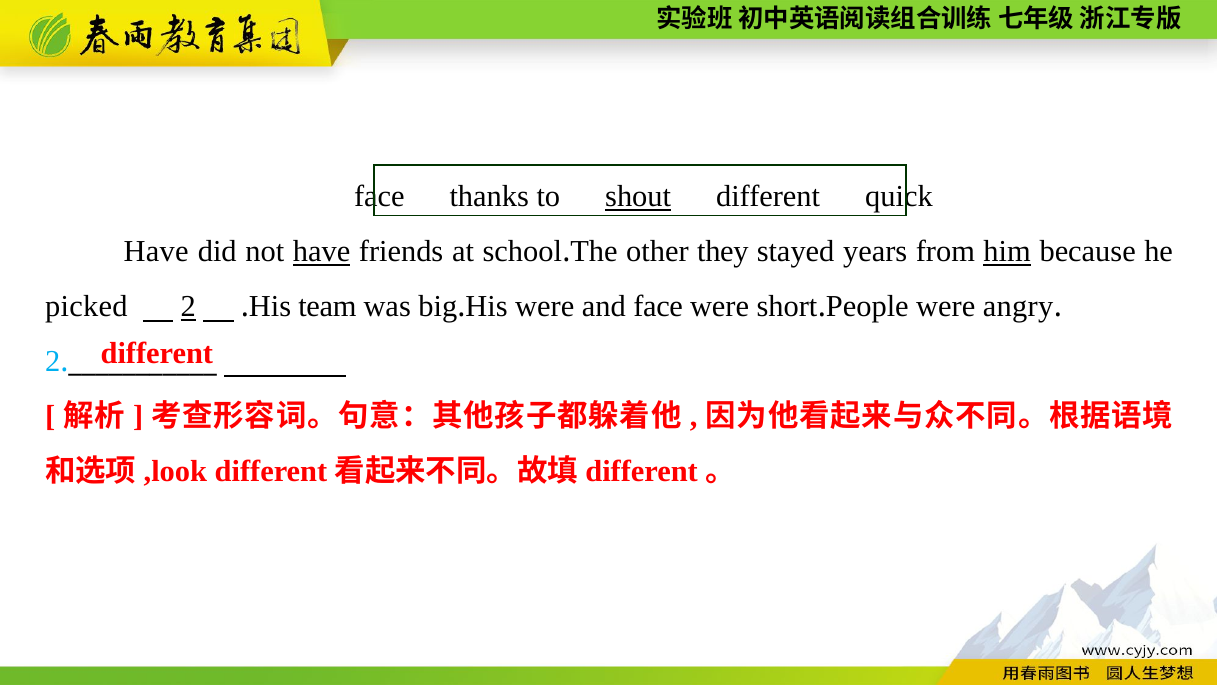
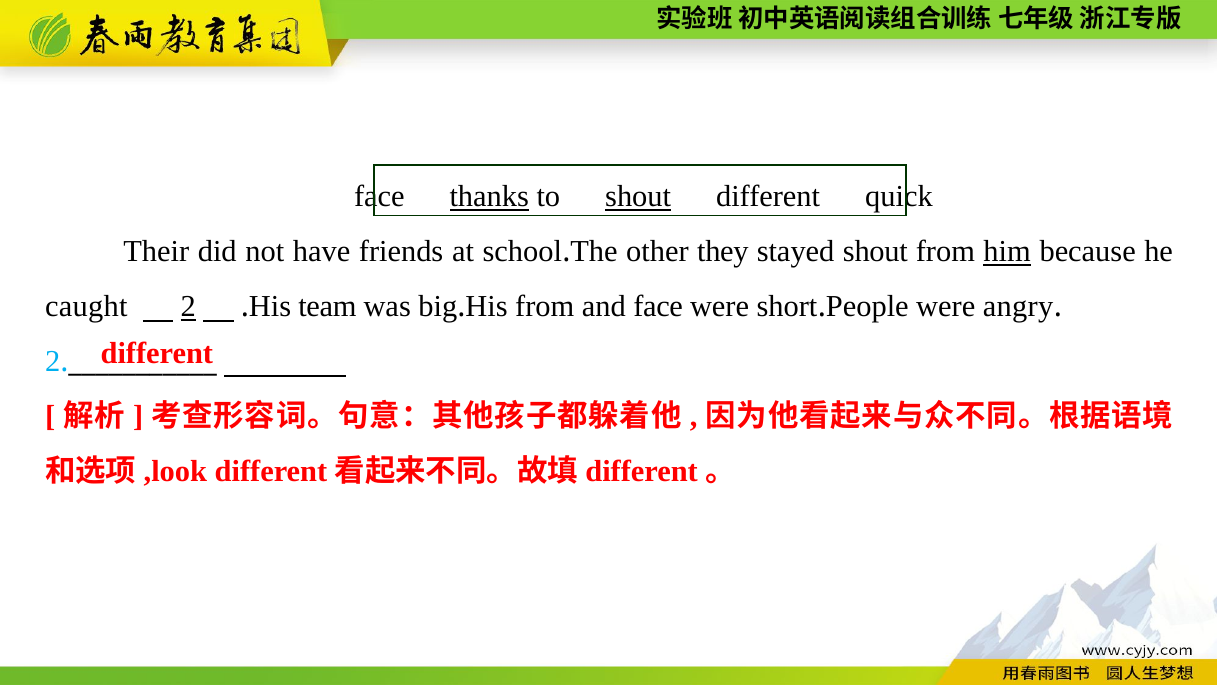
thanks underline: none -> present (489, 197)
Have: Have -> Their (156, 252)
have underline: present -> none (322, 252)
stayed years: years -> shout (875, 252)
picked: picked -> caught (86, 306)
were: were -> from (545, 306)
